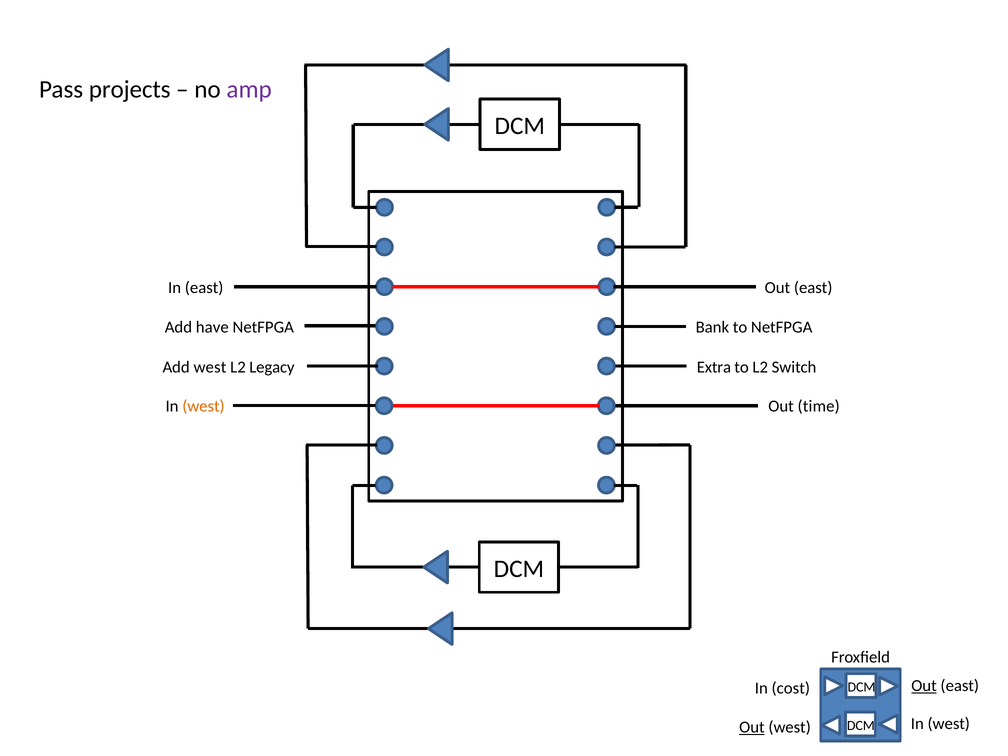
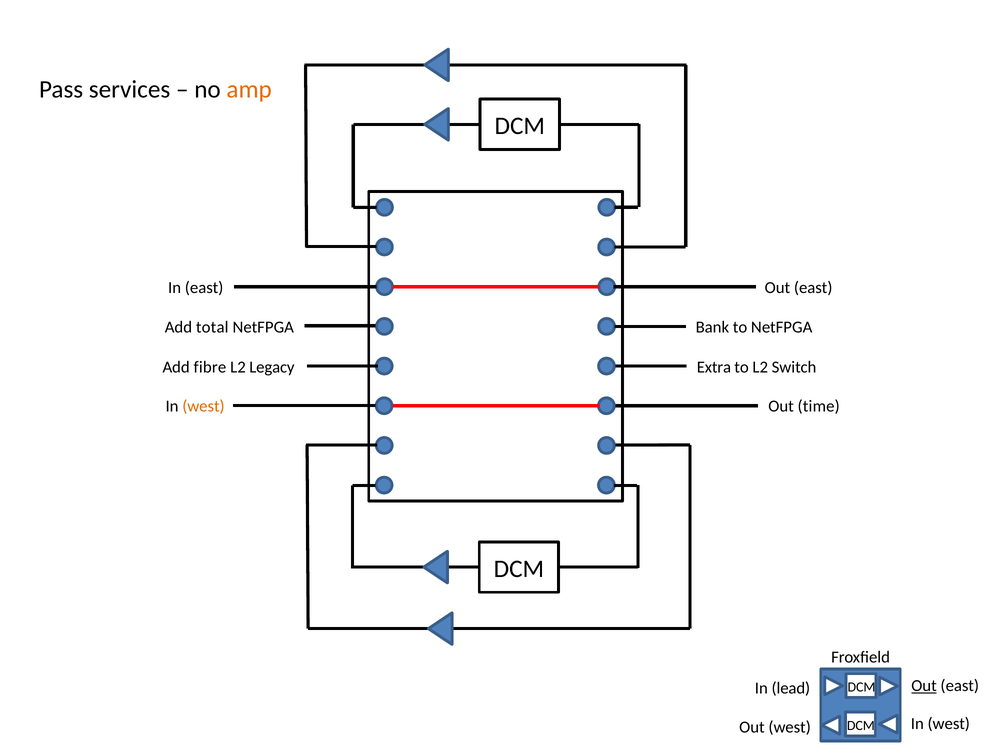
projects: projects -> services (130, 90)
amp colour: purple -> orange (249, 90)
have: have -> total (212, 327)
Add west: west -> fibre (210, 367)
cost: cost -> lead (791, 688)
Out underline: present -> none (752, 727)
